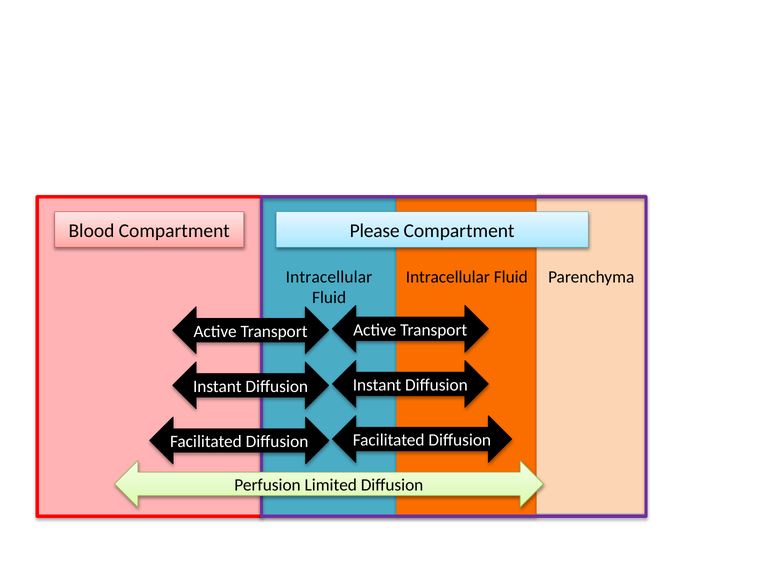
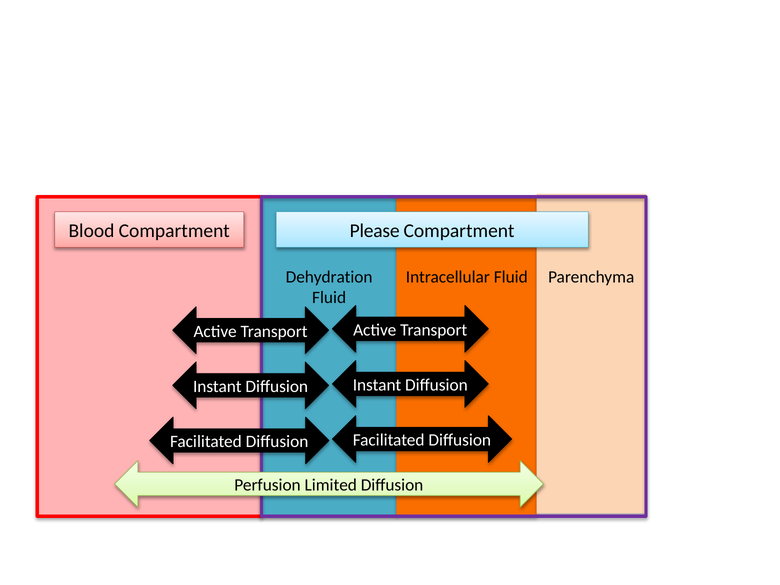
Intracellular: Intracellular -> Dehydration (329, 277)
